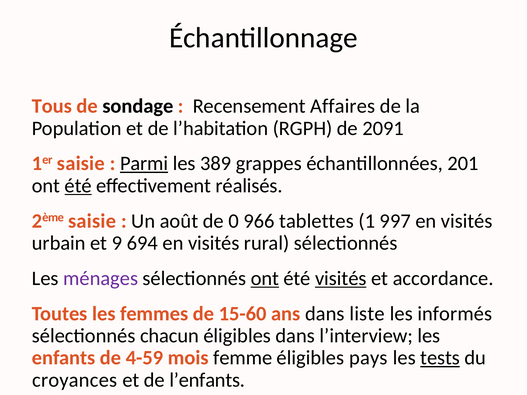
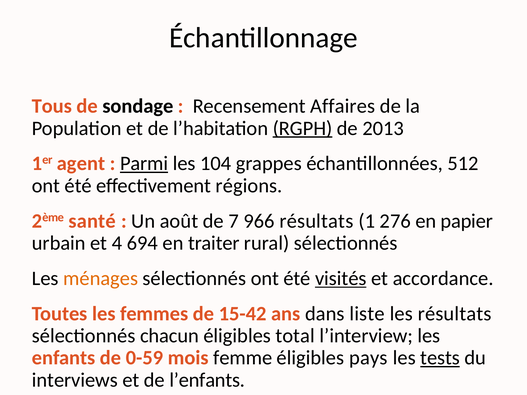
RGPH underline: none -> present (302, 128)
2091: 2091 -> 2013 (383, 128)
1er saisie: saisie -> agent (81, 164)
389: 389 -> 104 (216, 164)
201: 201 -> 512 (463, 164)
été underline: present -> none (78, 186)
réalisés: réalisés -> régions (249, 186)
2ème saisie: saisie -> santé (92, 221)
0: 0 -> 7 (234, 221)
966 tablettes: tablettes -> résultats (316, 221)
997: 997 -> 276 (395, 221)
visités: visités -> papier (467, 221)
9: 9 -> 4 (117, 243)
694 en visités: visités -> traiter (214, 243)
ménages colour: purple -> orange (101, 279)
ont underline: present -> none (265, 279)
15-60: 15-60 -> 15-42 (243, 314)
les informés: informés -> résultats (455, 314)
éligibles dans: dans -> total (295, 336)
4-59: 4-59 -> 0-59 (144, 358)
croyances: croyances -> interviews (75, 380)
